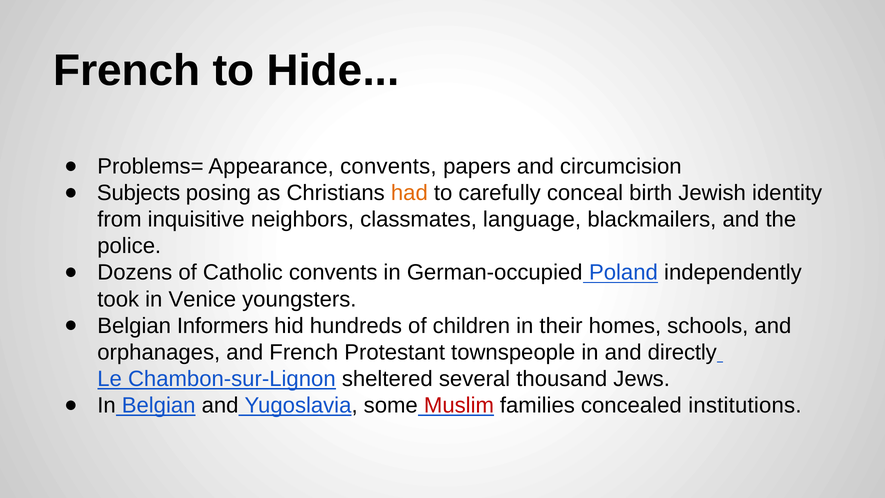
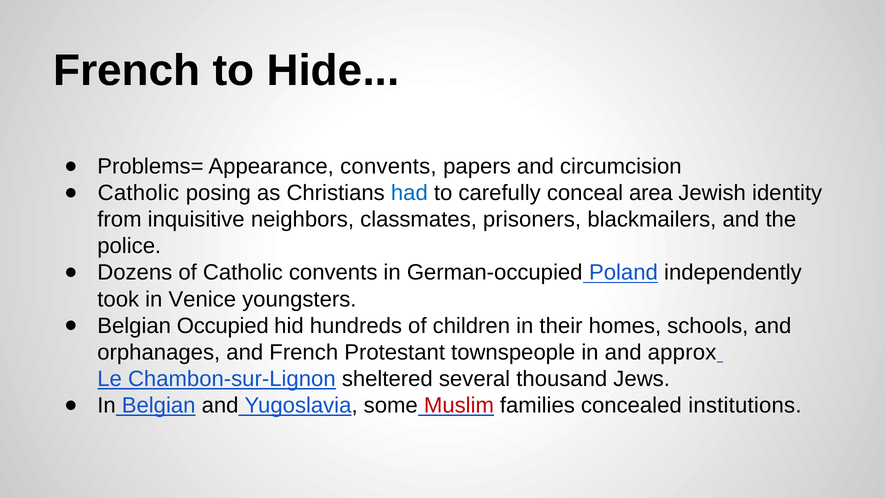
Subjects: Subjects -> Catholic (138, 193)
had colour: orange -> blue (409, 193)
birth: birth -> area (651, 193)
language: language -> prisoners (532, 219)
Informers: Informers -> Occupied (223, 326)
directly: directly -> approx (682, 352)
